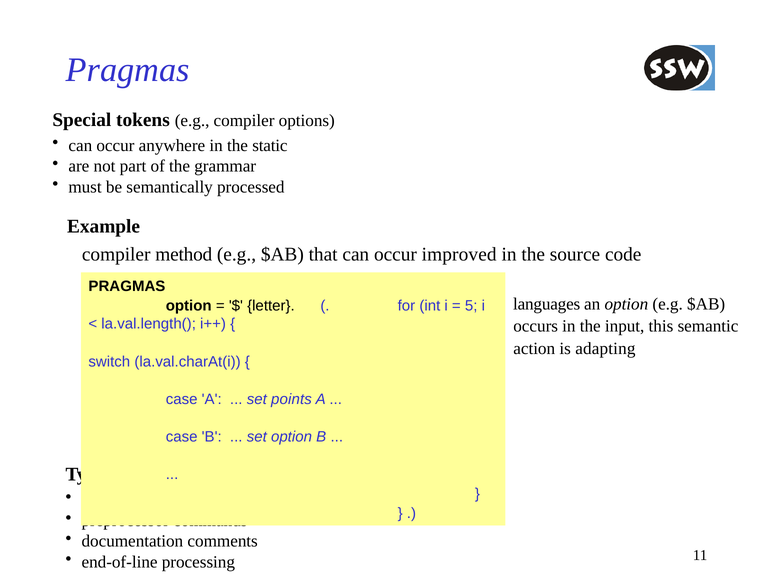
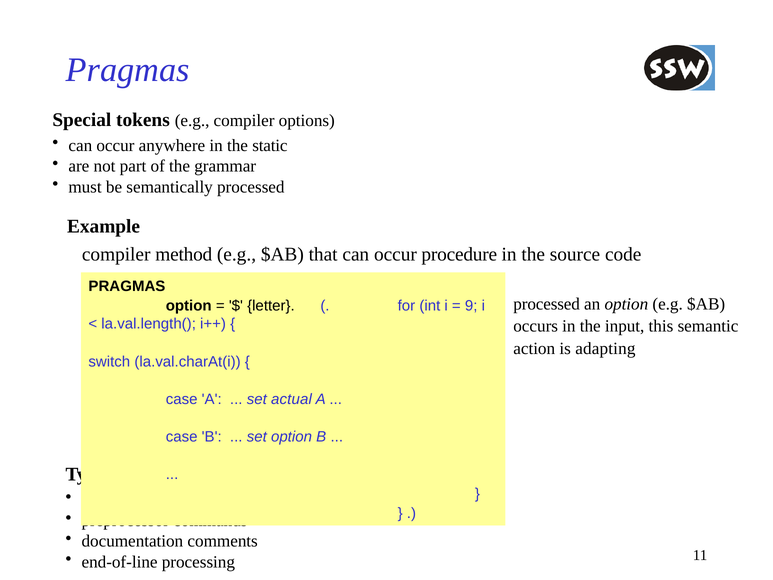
improved: improved -> procedure (459, 254)
languages: languages -> processed (547, 304)
5: 5 -> 9 (471, 306)
points: points -> actual (291, 399)
